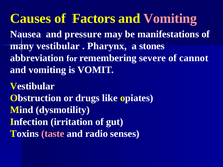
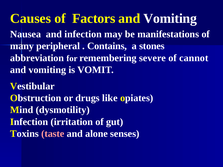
Vomiting colour: pink -> white (170, 18)
and pressure: pressure -> infection (83, 34)
many vestibular: vestibular -> peripheral (58, 46)
Pharynx: Pharynx -> Contains (107, 46)
radio: radio -> alone (97, 134)
